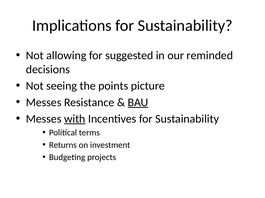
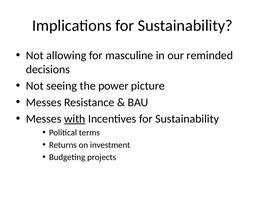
suggested: suggested -> masculine (129, 56)
points: points -> power (113, 86)
BAU underline: present -> none (138, 103)
